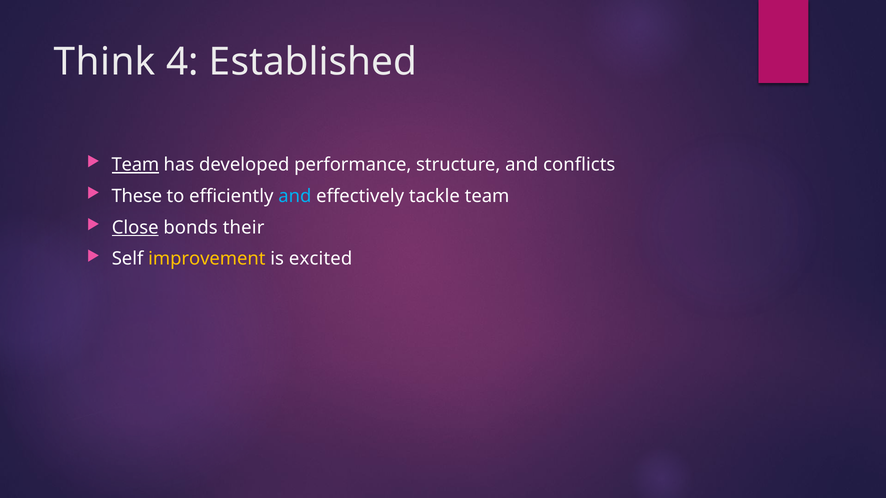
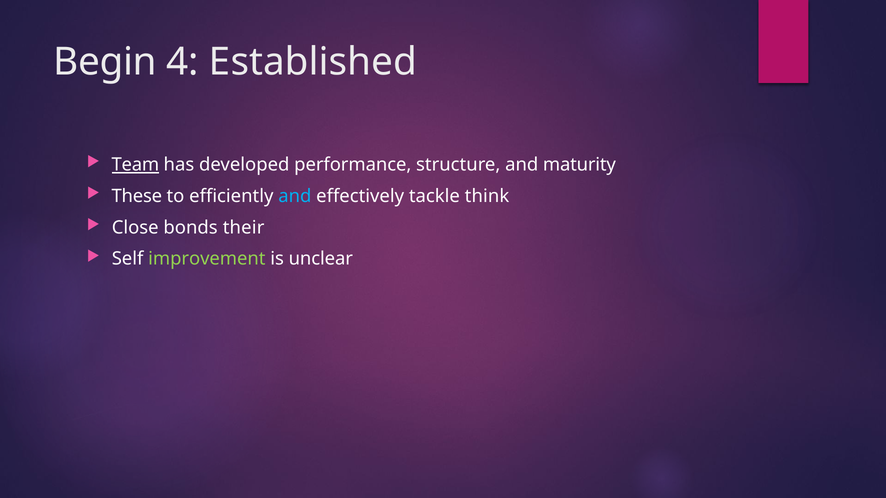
Think: Think -> Begin (105, 62)
conflicts: conflicts -> maturity (579, 165)
tackle team: team -> think (487, 196)
Close underline: present -> none (135, 228)
improvement colour: yellow -> light green (207, 259)
excited: excited -> unclear (321, 259)
